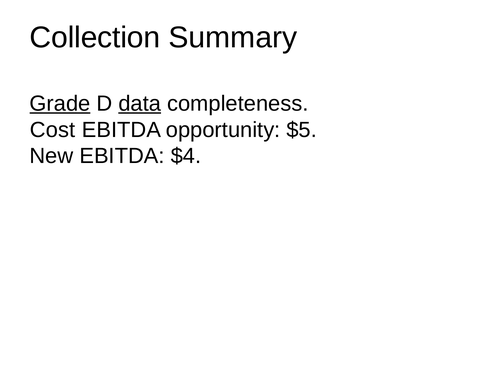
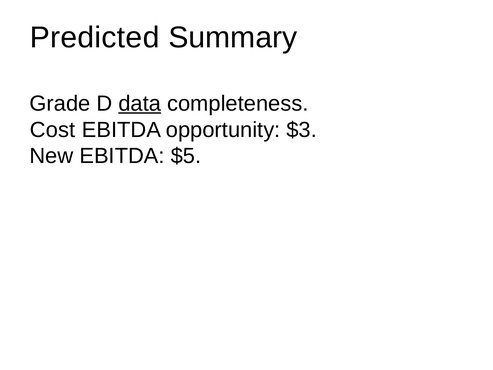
Collection: Collection -> Predicted (95, 37)
Grade underline: present -> none (60, 103)
$5: $5 -> $3 (302, 130)
$4: $4 -> $5 (186, 156)
